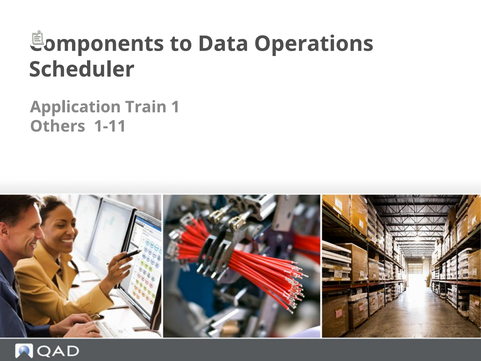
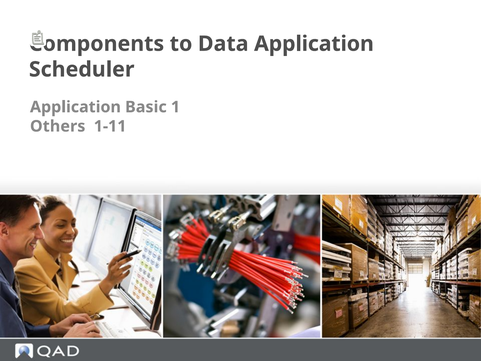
Data Operations: Operations -> Application (314, 44)
Train: Train -> Basic (146, 107)
